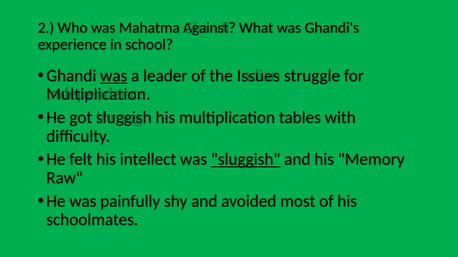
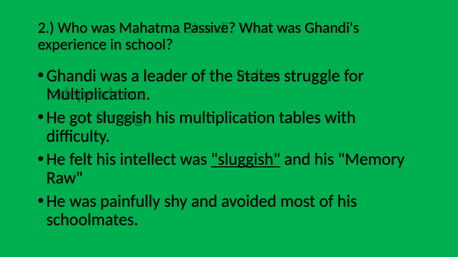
Against: Against -> Passive (209, 28)
was underline: present -> none (114, 76)
Issues: Issues -> States (258, 76)
